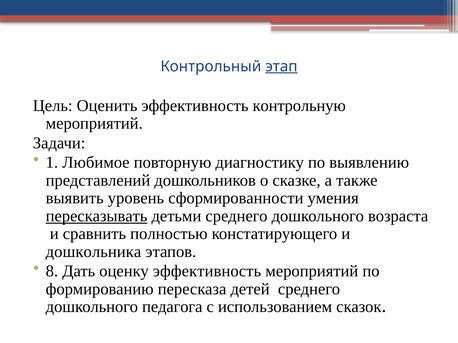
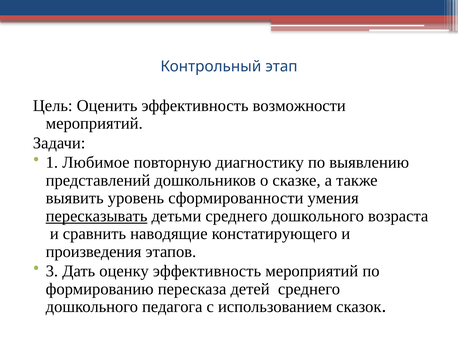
этап underline: present -> none (281, 66)
контрольную: контрольную -> возможности (299, 106)
полностью: полностью -> наводящие (169, 234)
дошкольника: дошкольника -> произведения (94, 252)
8: 8 -> 3 (52, 272)
